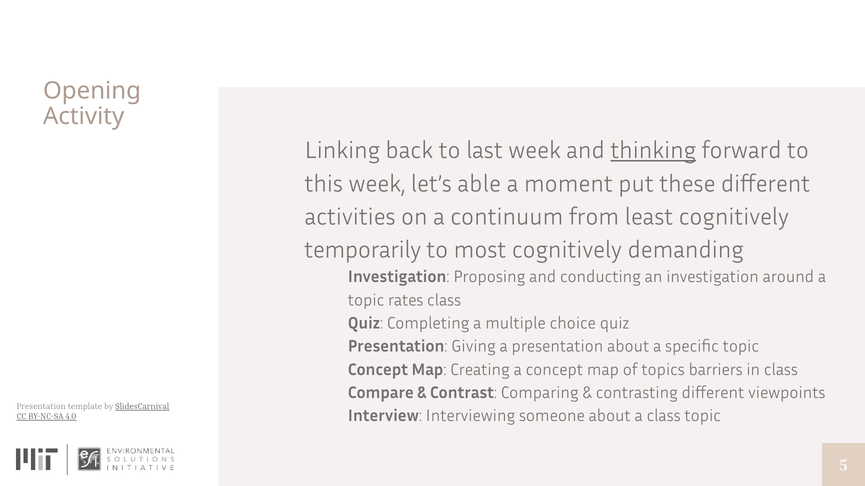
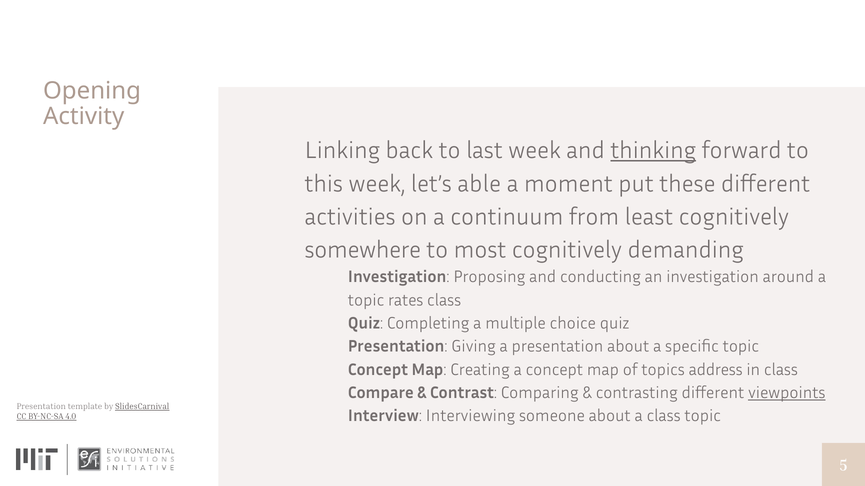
temporarily: temporarily -> somewhere (363, 250)
barriers: barriers -> address (716, 370)
viewpoints underline: none -> present (787, 393)
